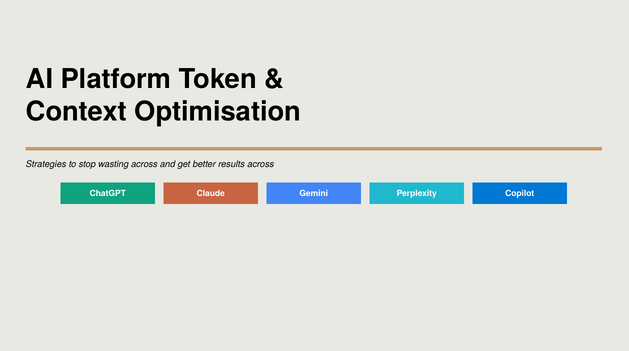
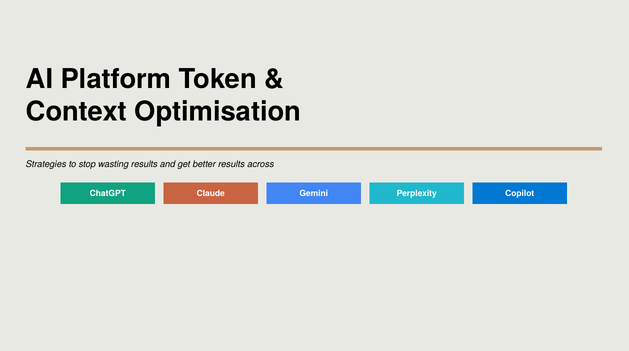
wasting across: across -> results (144, 164)
